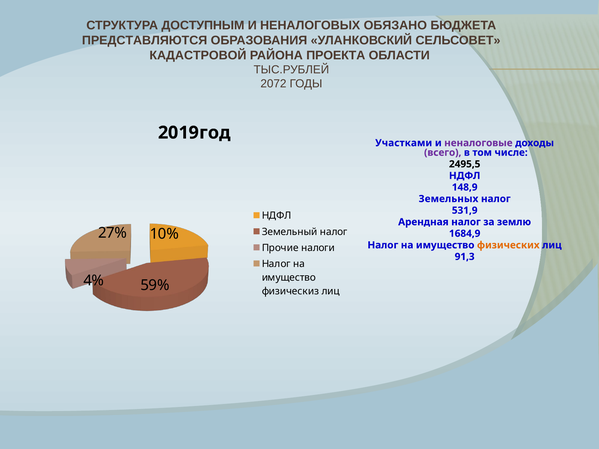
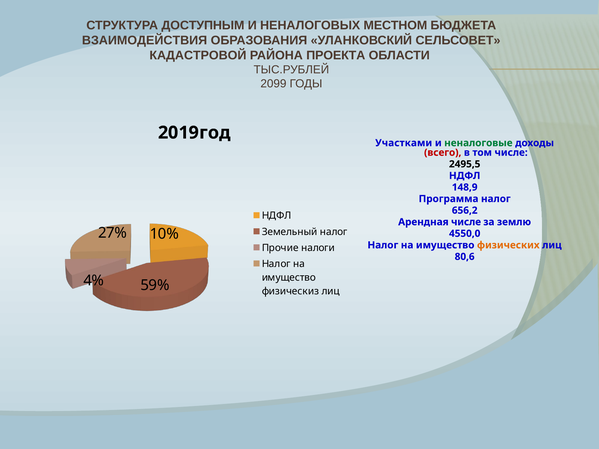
ОБЯЗАНО: ОБЯЗАНО -> МЕСТНОМ (395, 25)
ПРЕДСТАВЛЯЮТСЯ: ПРЕДСТАВЛЯЮТСЯ -> ВЗАИМОДЕЙСТВИЯ (145, 40)
2072: 2072 -> 2099 (273, 84)
неналоговые colour: purple -> green (478, 143)
всего colour: purple -> red (443, 153)
Земельных: Земельных -> Программа (449, 199)
531,9: 531,9 -> 656,2 (465, 211)
Арендная налог: налог -> числе (466, 222)
1684,9: 1684,9 -> 4550,0 (465, 234)
91,3: 91,3 -> 80,6 (465, 257)
